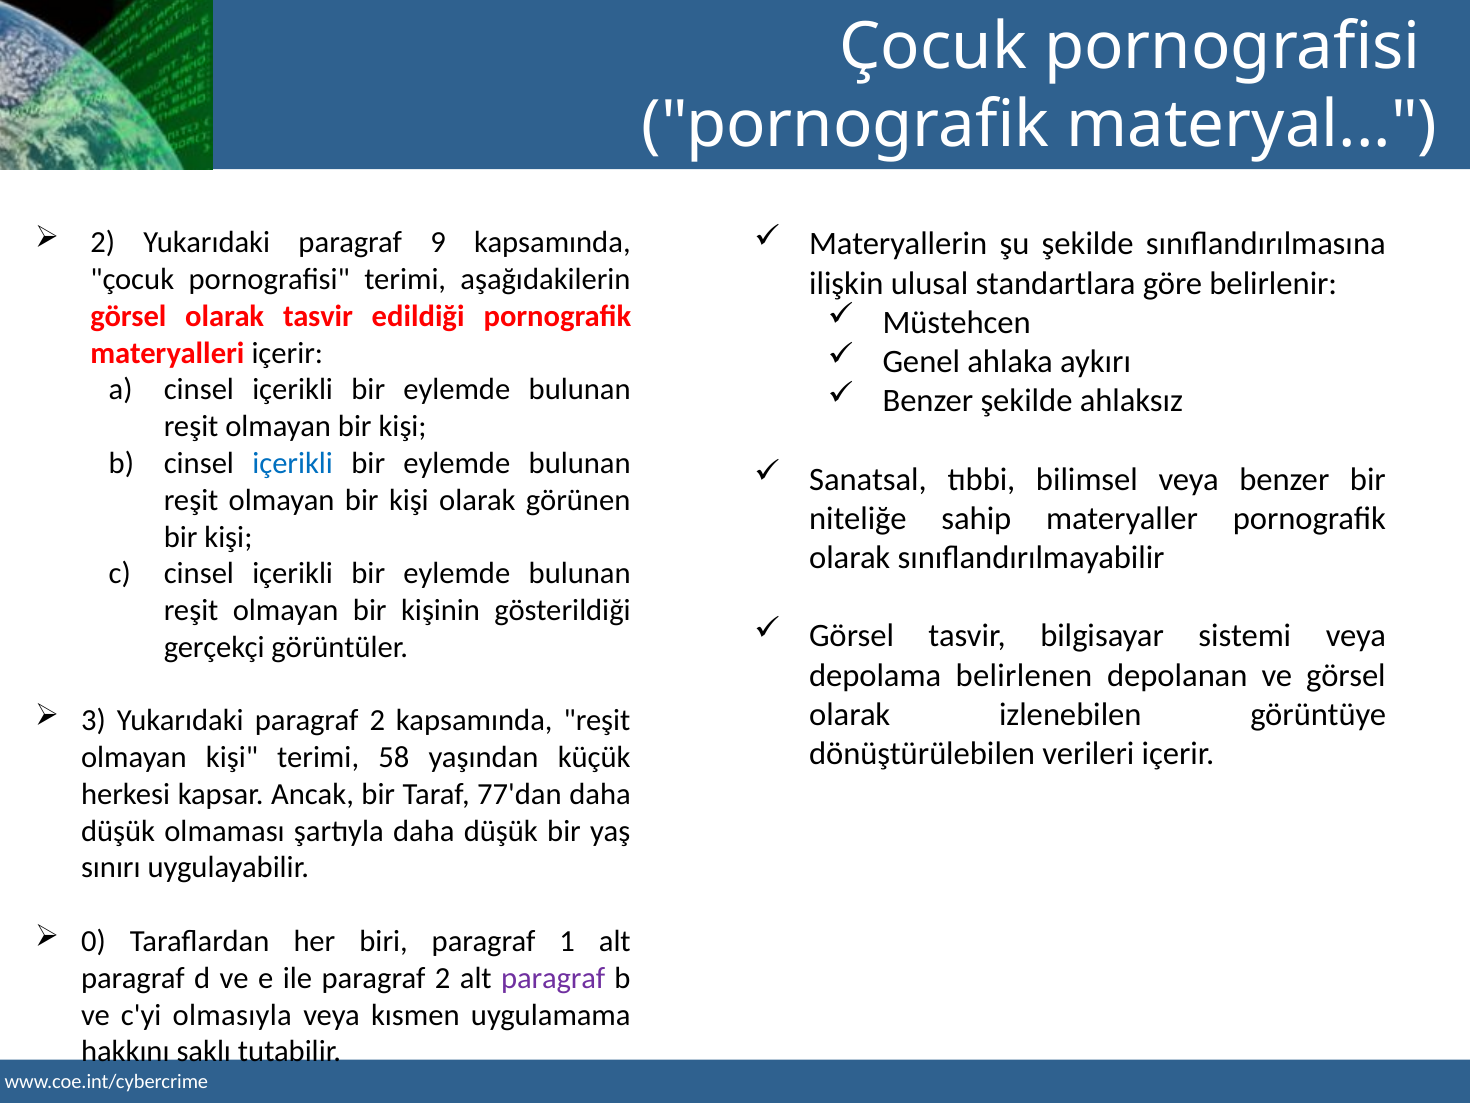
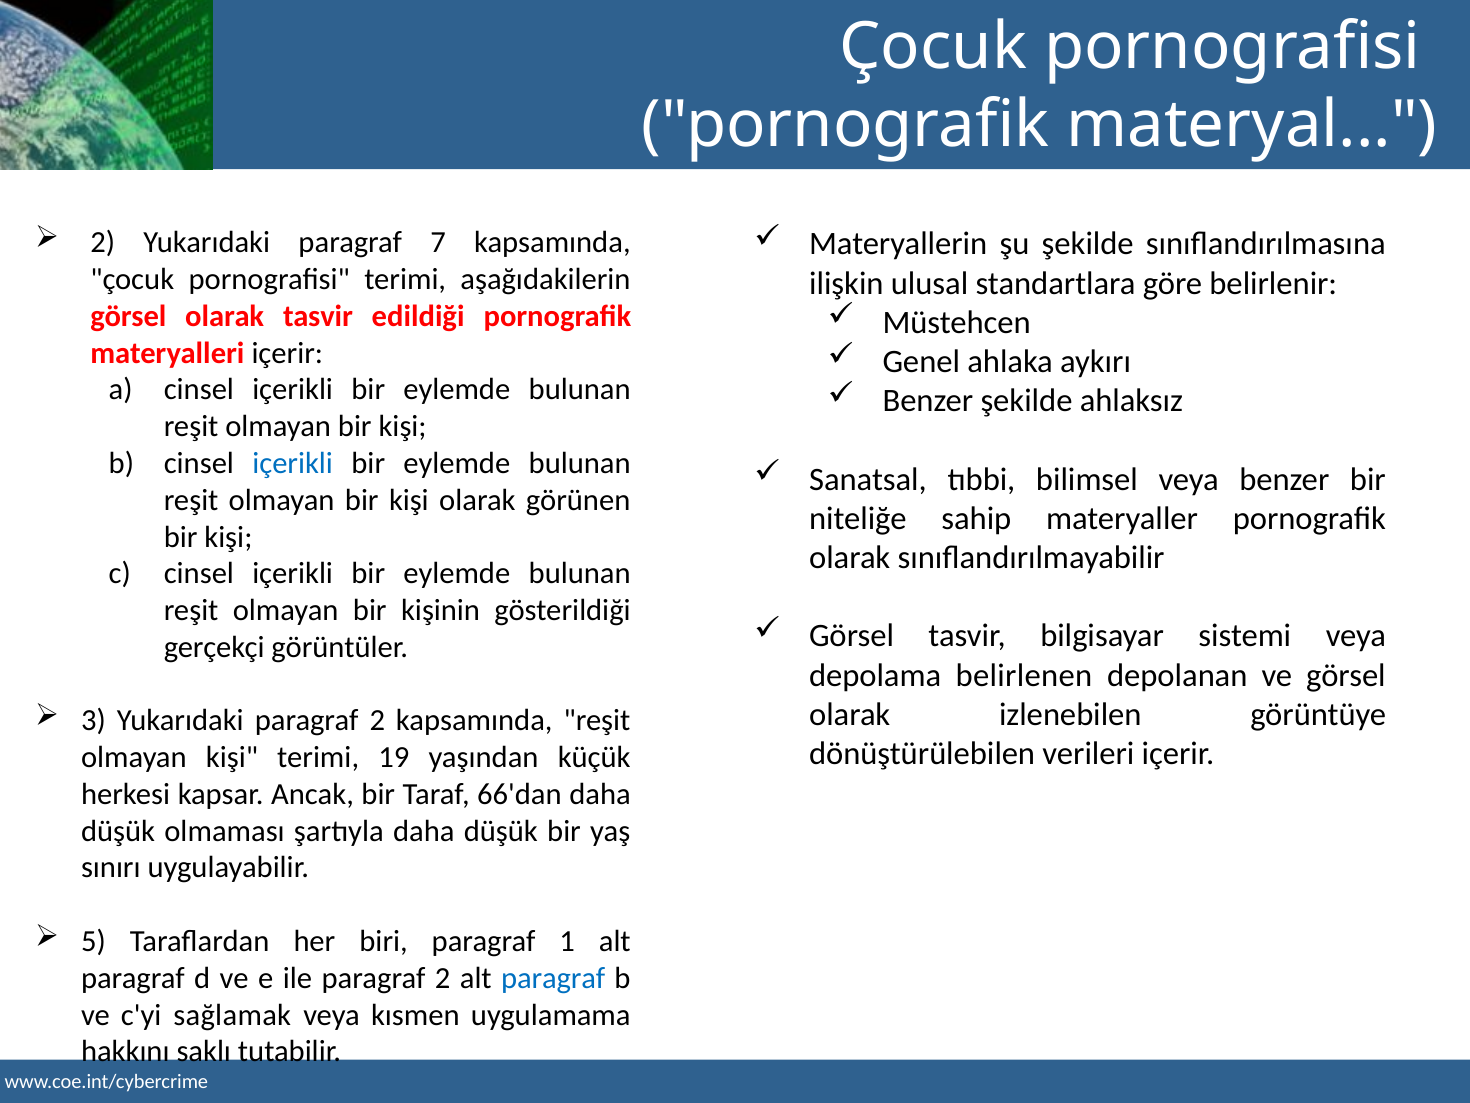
9: 9 -> 7 (438, 243)
58: 58 -> 19 (394, 757)
77'dan: 77'dan -> 66'dan (519, 794)
0: 0 -> 5 (94, 941)
paragraf colour: purple -> blue (553, 978)
olmasıyla: olmasıyla -> sağlamak (232, 1014)
